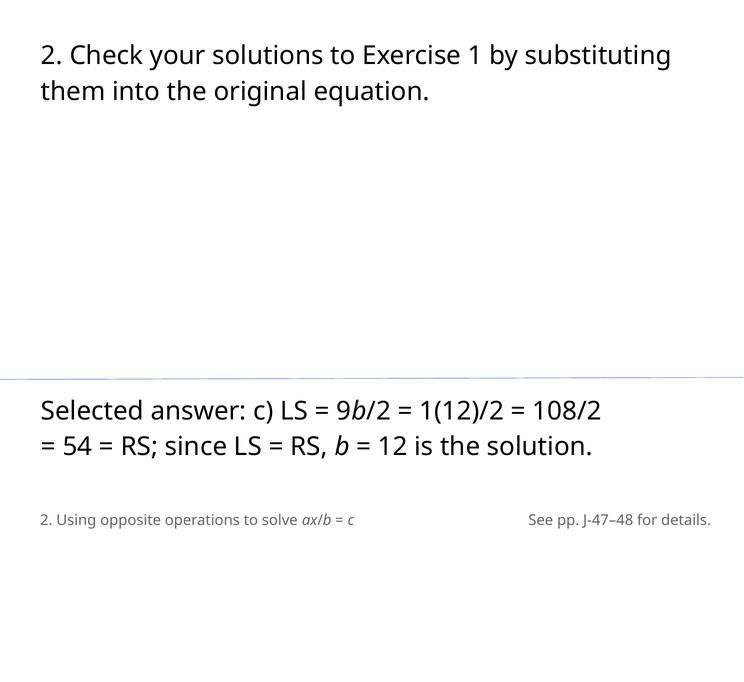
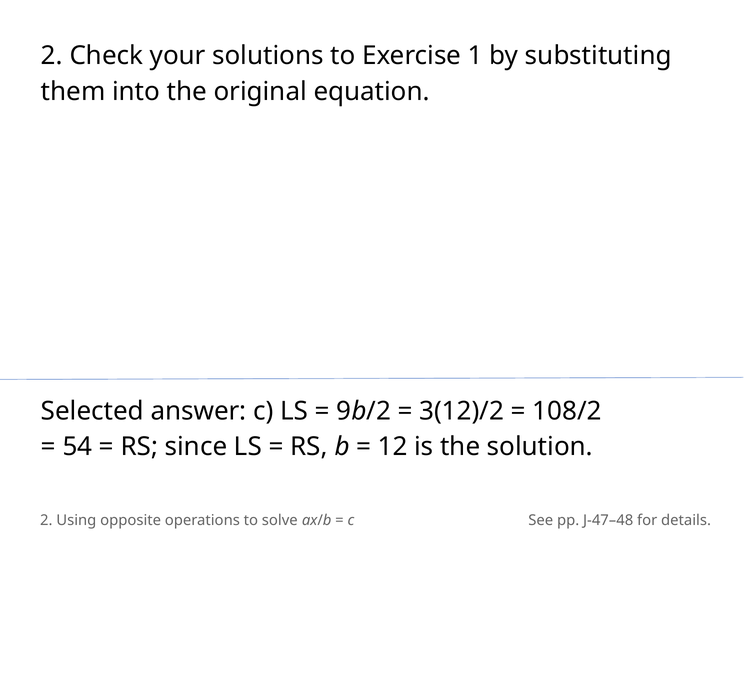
1(12)/2: 1(12)/2 -> 3(12)/2 (462, 411)
